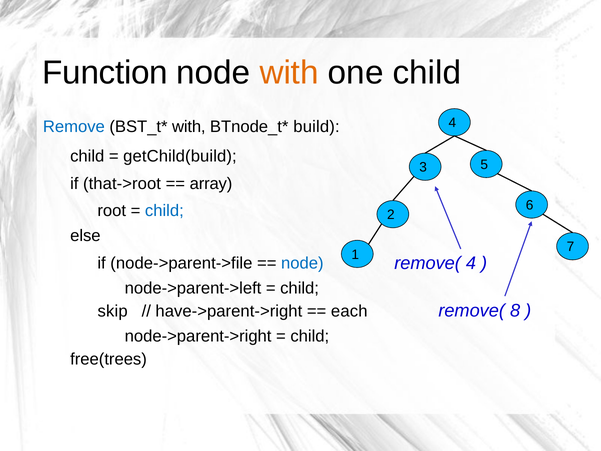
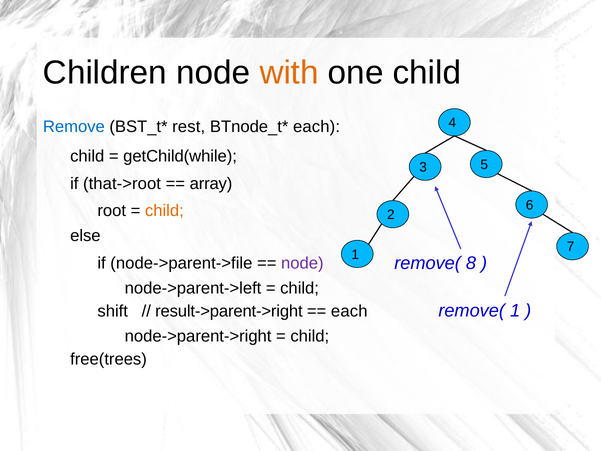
Function: Function -> Children (105, 73)
with: with -> rest (189, 127)
build: build -> each (317, 127)
getChild(build: getChild(build -> getChild(while (180, 156)
child colour: blue -> orange (164, 211)
remove( 4: 4 -> 8 (471, 263)
node colour: blue -> purple (302, 263)
remove( 8: 8 -> 1 (515, 310)
skip: skip -> shift (113, 311)
have->parent->right: have->parent->right -> result->parent->right (229, 311)
